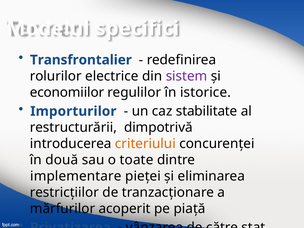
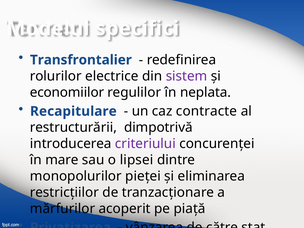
istorice: istorice -> neplata (206, 92)
Importurilor: Importurilor -> Recapitulare (73, 111)
stabilitate: stabilitate -> contracte (207, 111)
criteriului colour: orange -> purple (145, 144)
două: două -> mare (62, 160)
toate: toate -> lipsei (137, 160)
implementare: implementare -> monopolurilor (76, 176)
